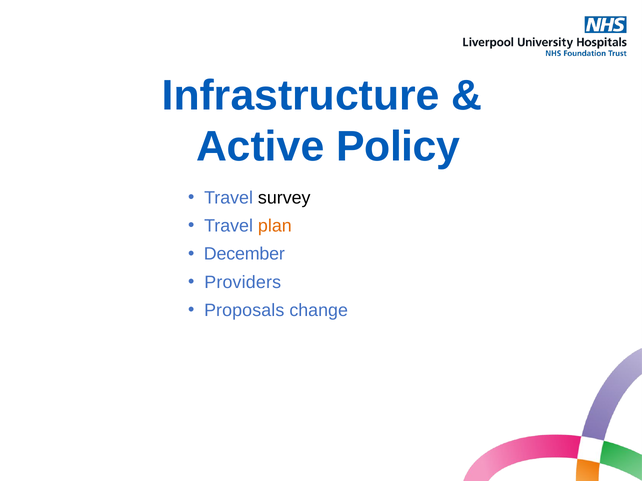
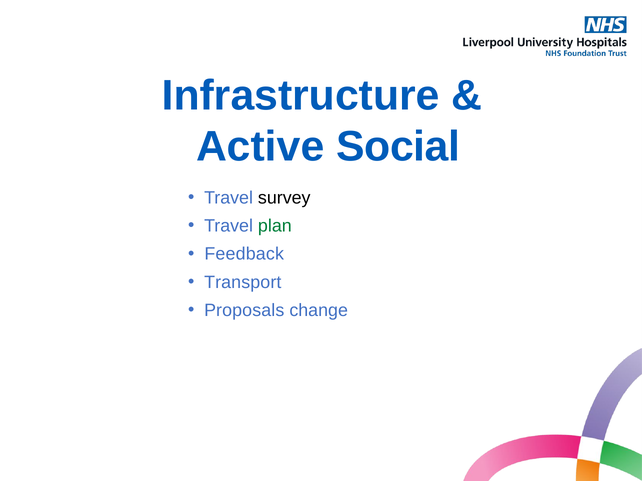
Policy: Policy -> Social (398, 147)
plan colour: orange -> green (275, 226)
December: December -> Feedback (244, 254)
Providers: Providers -> Transport (243, 282)
